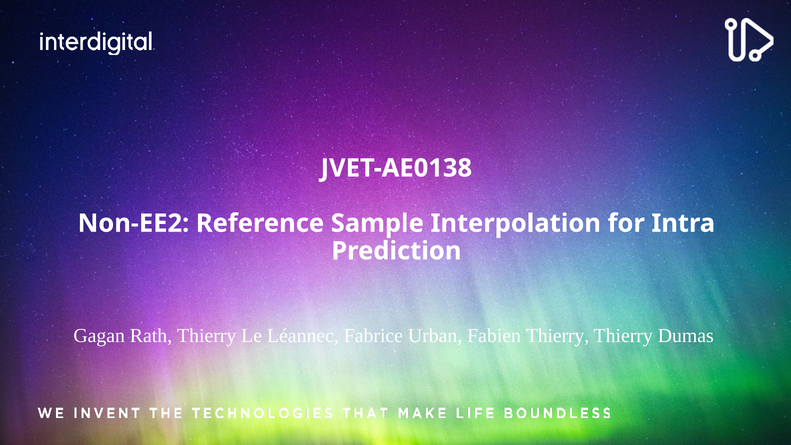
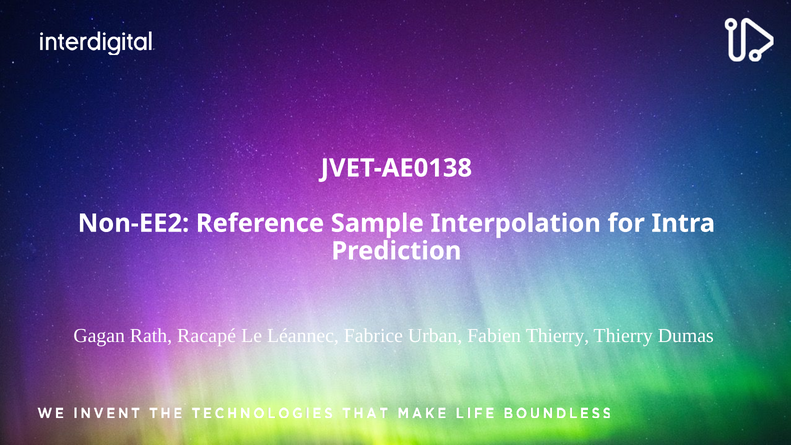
Rath Thierry: Thierry -> Racapé (207, 336)
